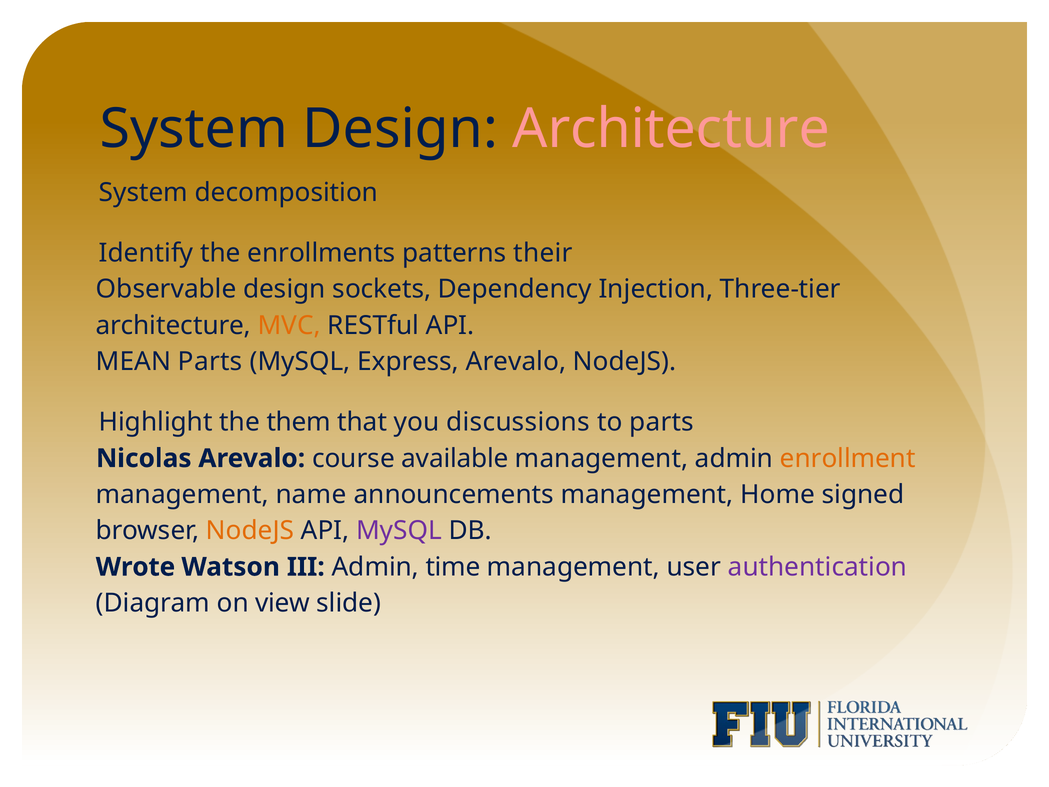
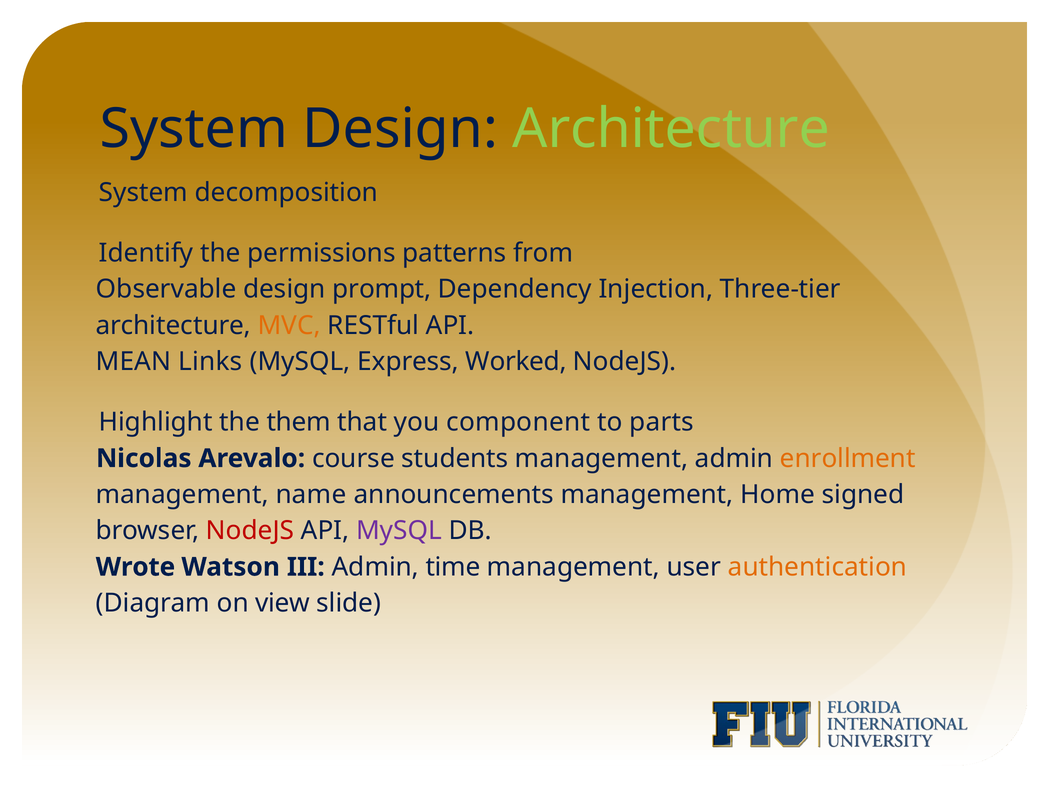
Architecture colour: pink -> light green (671, 129)
enrollments: enrollments -> permissions (321, 253)
their: their -> from (543, 253)
sockets: sockets -> prompt (382, 289)
Parts: Parts -> Links (210, 361)
Express Arevalo: Arevalo -> Worked (516, 361)
discussions: discussions -> component (518, 422)
available: available -> students (455, 458)
NodeJS colour: orange -> red (250, 531)
authentication colour: purple -> orange (818, 567)
